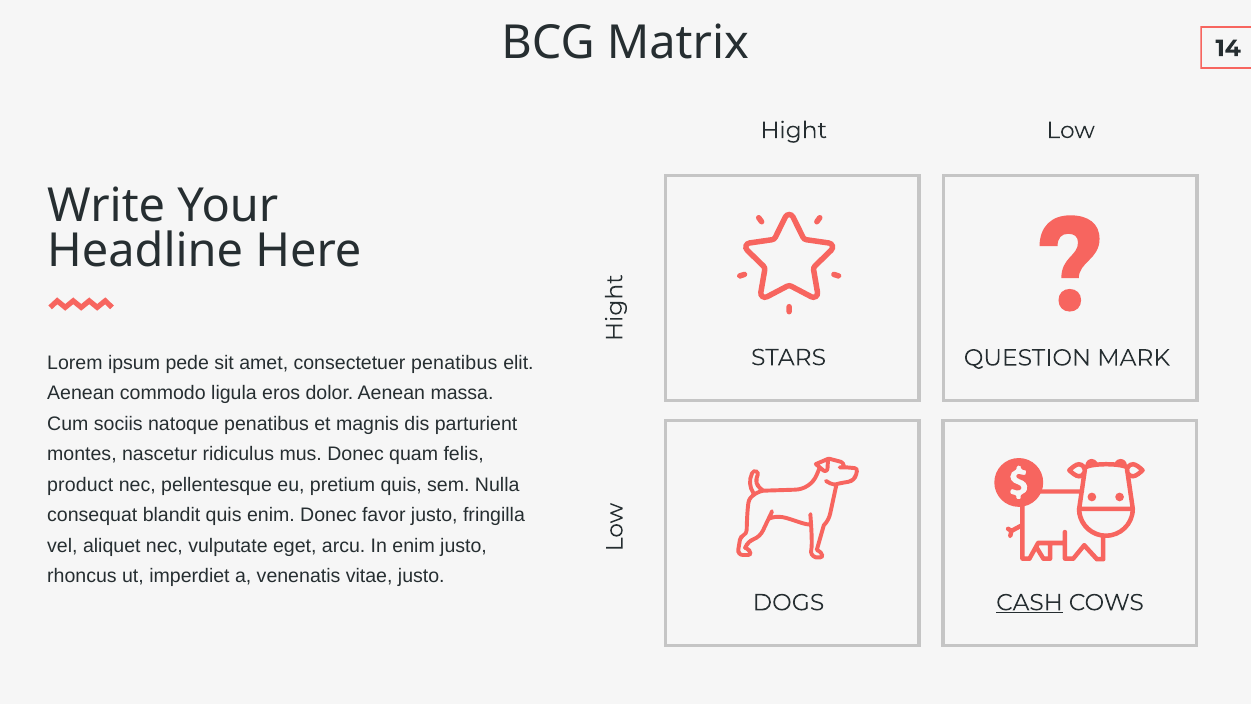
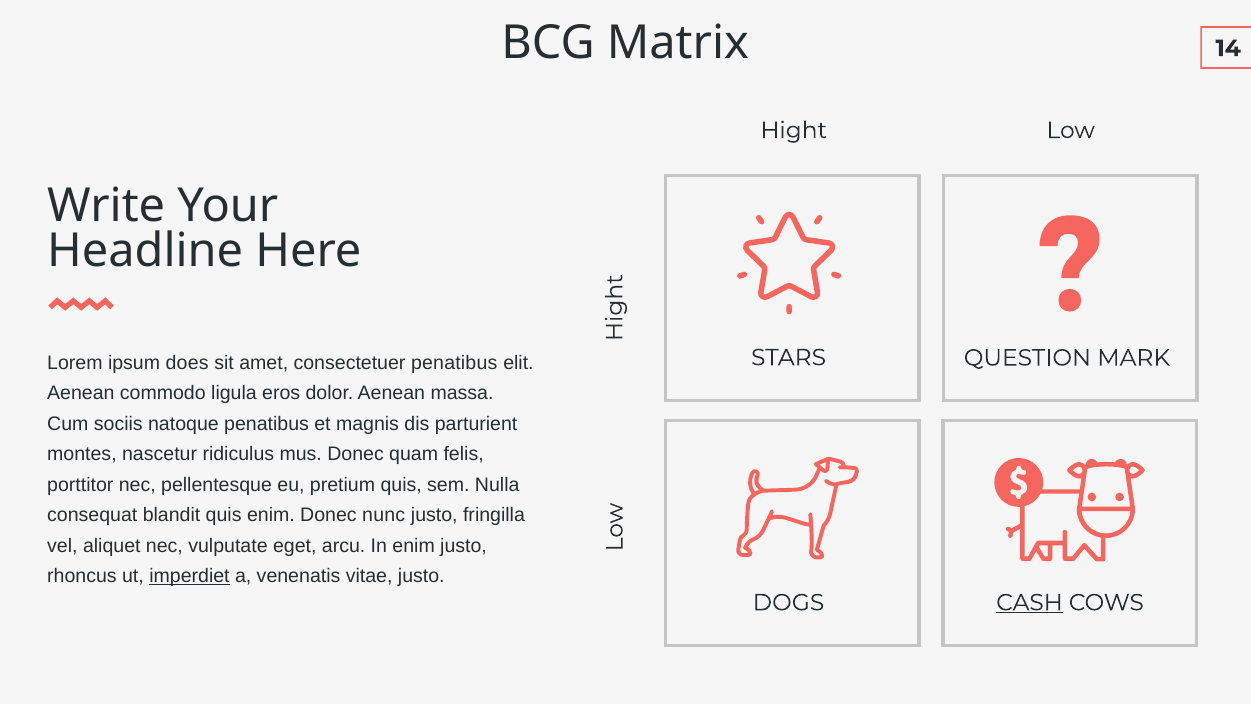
pede: pede -> does (187, 362)
product: product -> porttitor (80, 484)
favor: favor -> nunc (384, 515)
imperdiet underline: none -> present (189, 576)
